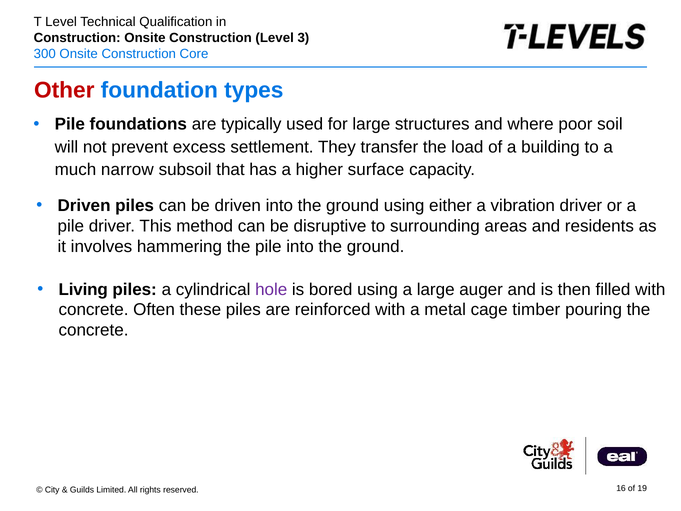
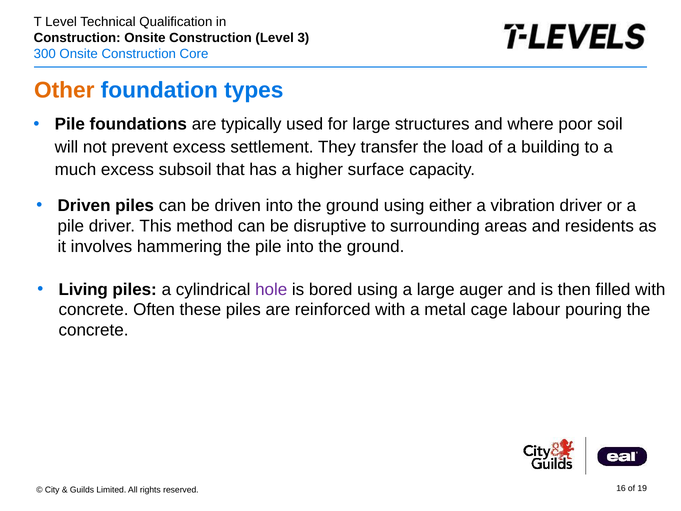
Other colour: red -> orange (64, 90)
much narrow: narrow -> excess (127, 170)
timber: timber -> labour (536, 310)
